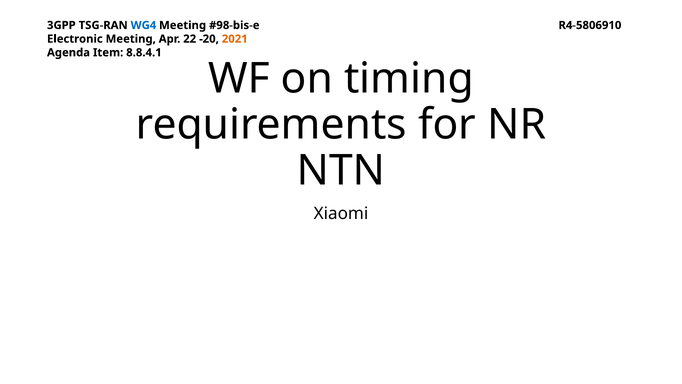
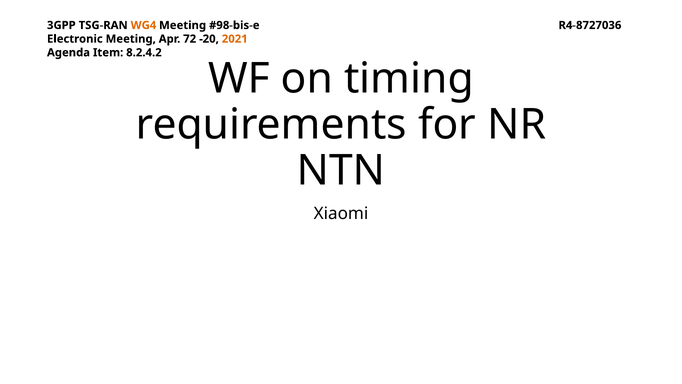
WG4 colour: blue -> orange (143, 25)
R4-5806910: R4-5806910 -> R4-8727036 (590, 25)
22: 22 -> 72 (190, 39)
8.8.4.1: 8.8.4.1 -> 8.2.4.2 (144, 53)
